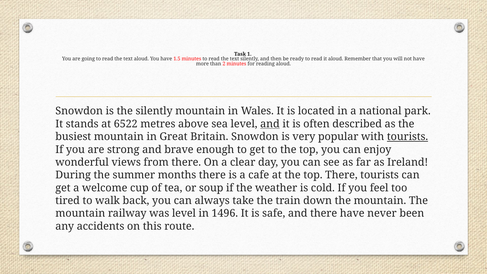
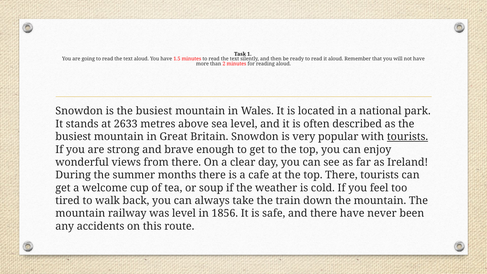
is the silently: silently -> busiest (154, 111)
6522: 6522 -> 2633 (126, 124)
and underline: present -> none (270, 124)
1496: 1496 -> 1856 (225, 213)
